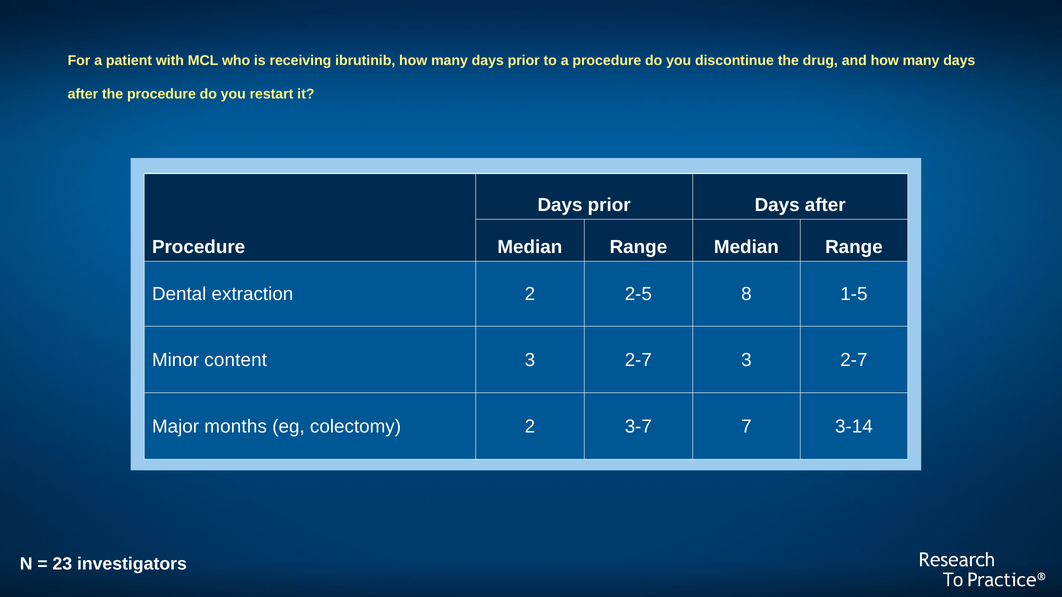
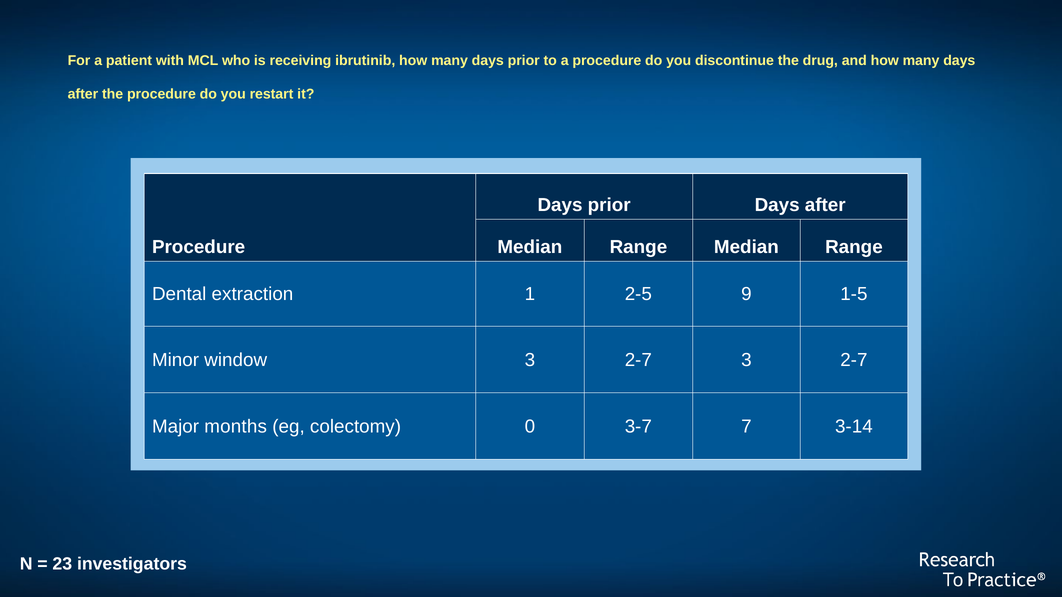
extraction 2: 2 -> 1 (530, 294)
8: 8 -> 9 (746, 294)
content: content -> window (236, 360)
colectomy 2: 2 -> 0 (530, 427)
